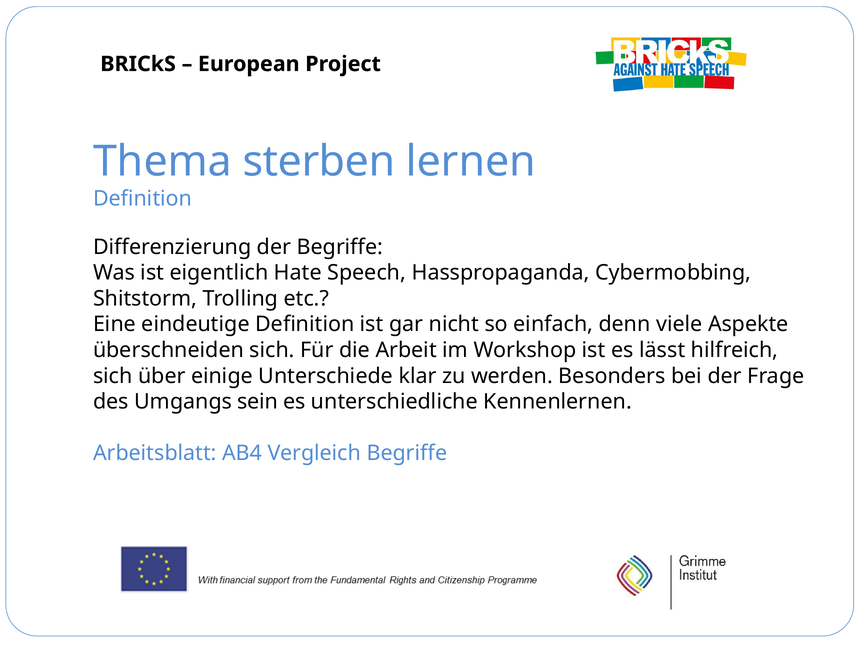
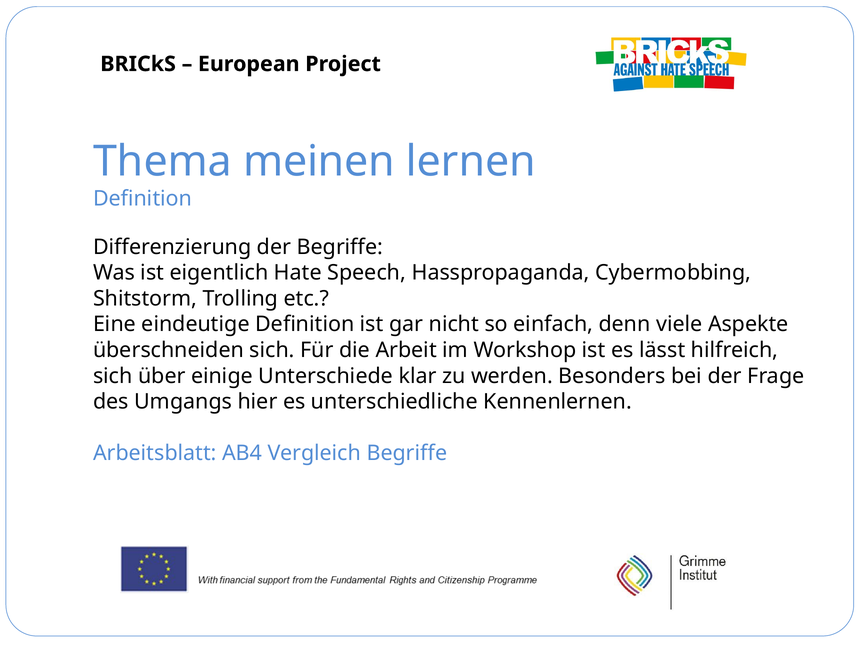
sterben: sterben -> meinen (319, 162)
sein: sein -> hier (258, 402)
